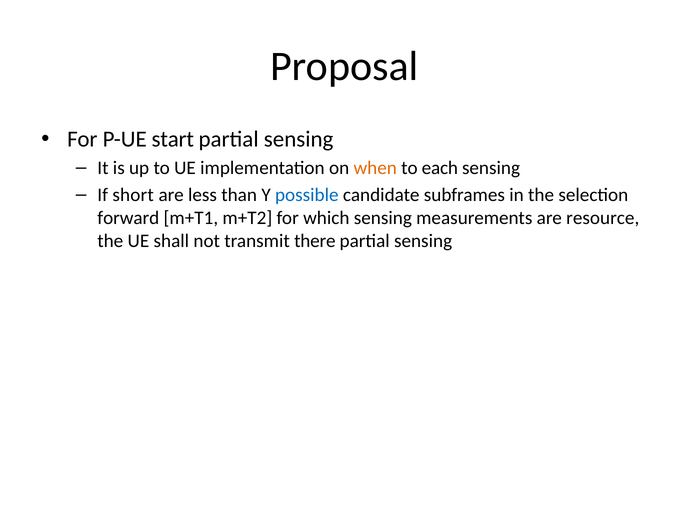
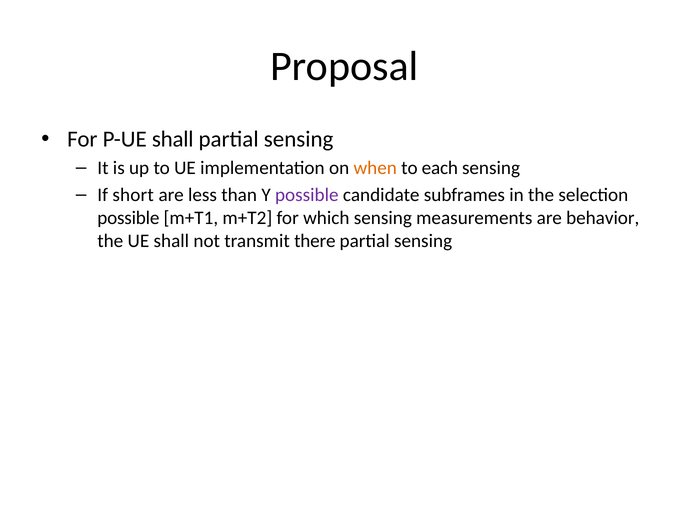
P-UE start: start -> shall (173, 139)
possible colour: blue -> purple (307, 195)
forward: forward -> possible (128, 218)
resource: resource -> behavior (603, 218)
